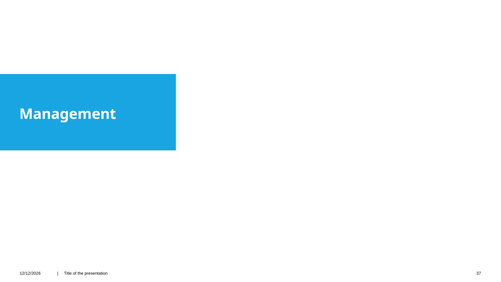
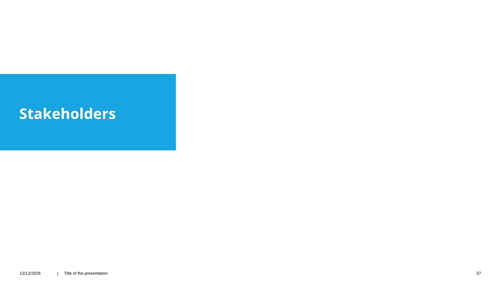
Management: Management -> Stakeholders (68, 114)
